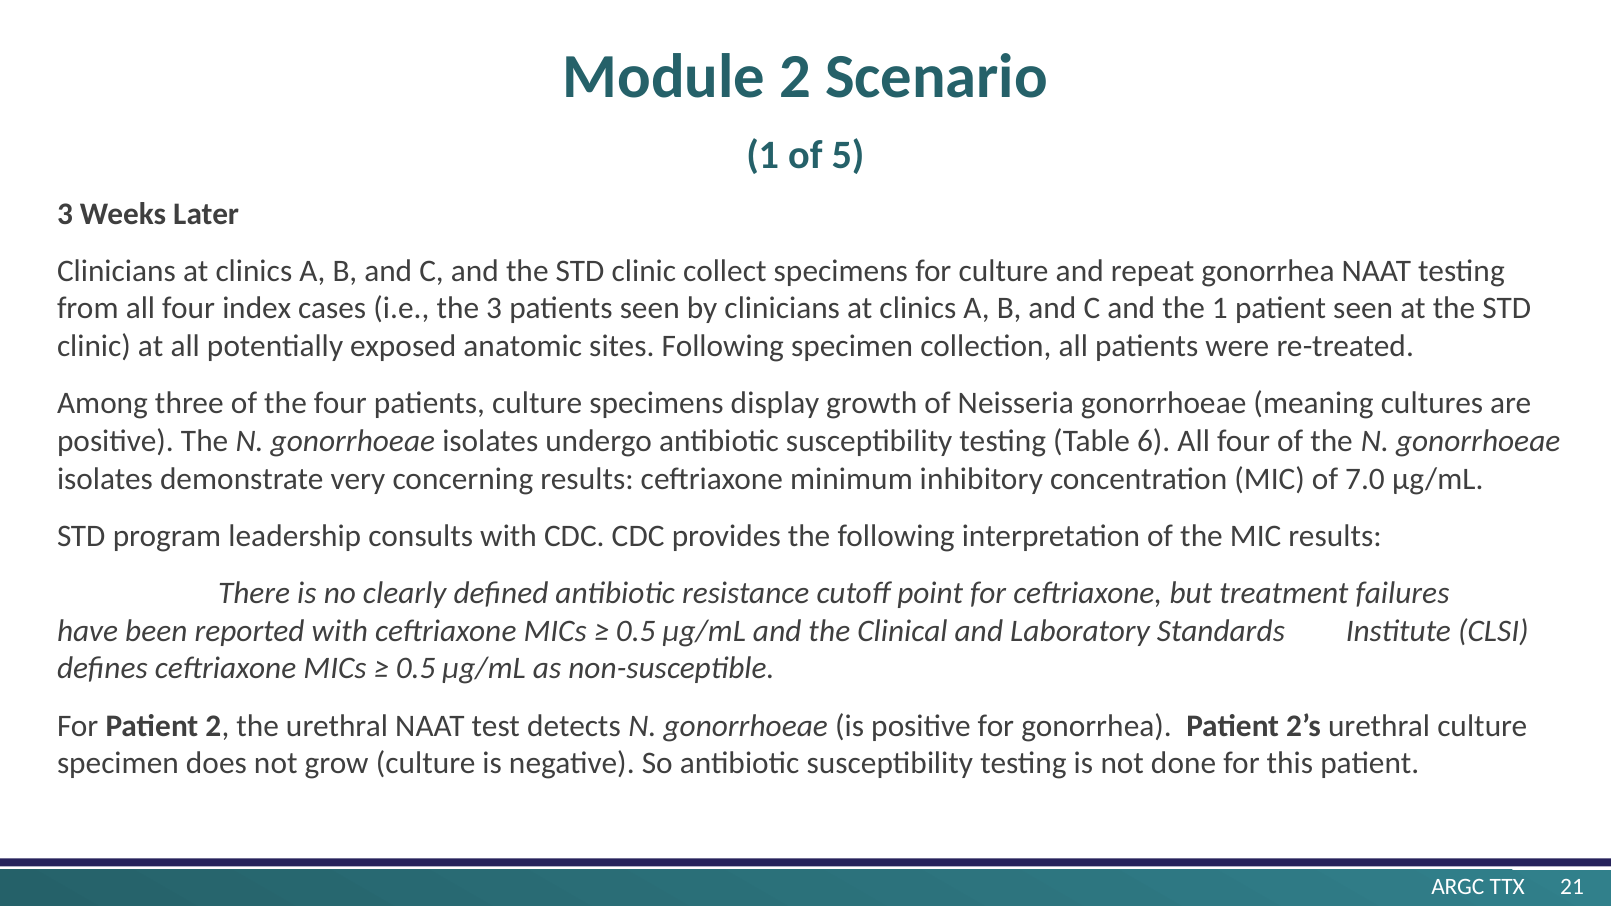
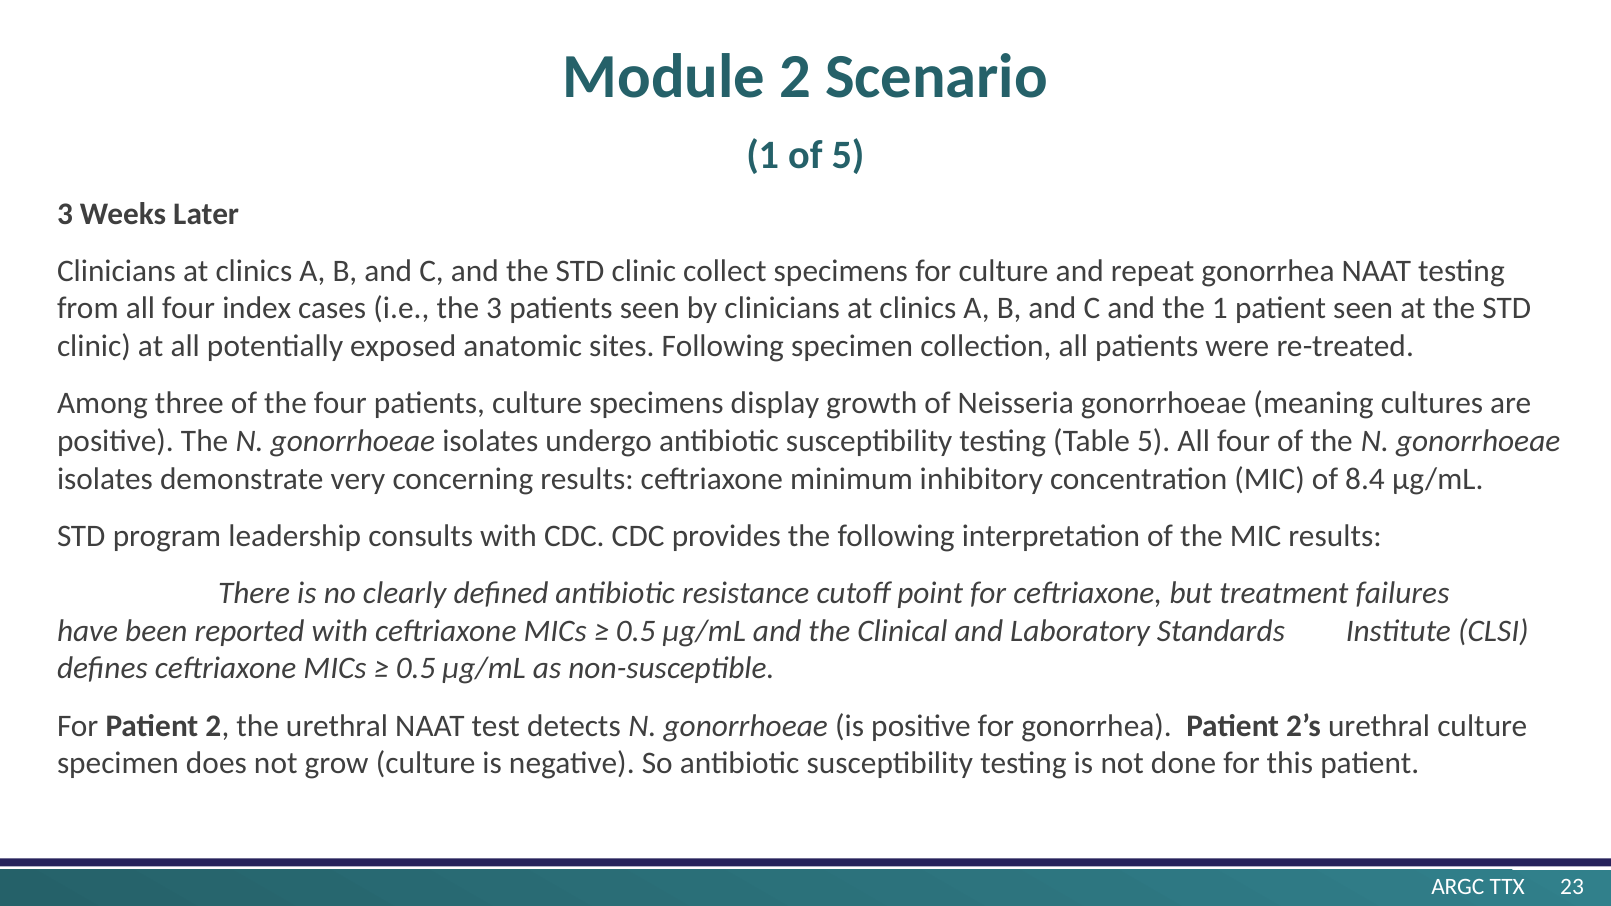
Table 6: 6 -> 5 (1154, 441)
7.0: 7.0 -> 8.4 (1365, 479)
21: 21 -> 23 (1572, 887)
